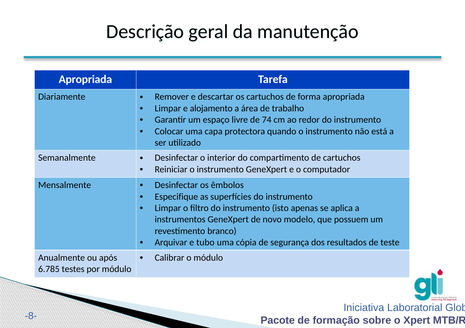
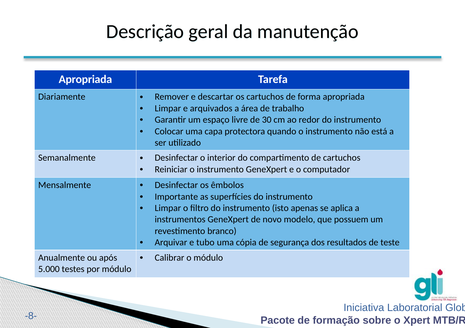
alojamento: alojamento -> arquivados (211, 108)
74: 74 -> 30 (267, 120)
Especifique: Especifique -> Importante (176, 197)
6.785: 6.785 -> 5.000 (49, 269)
